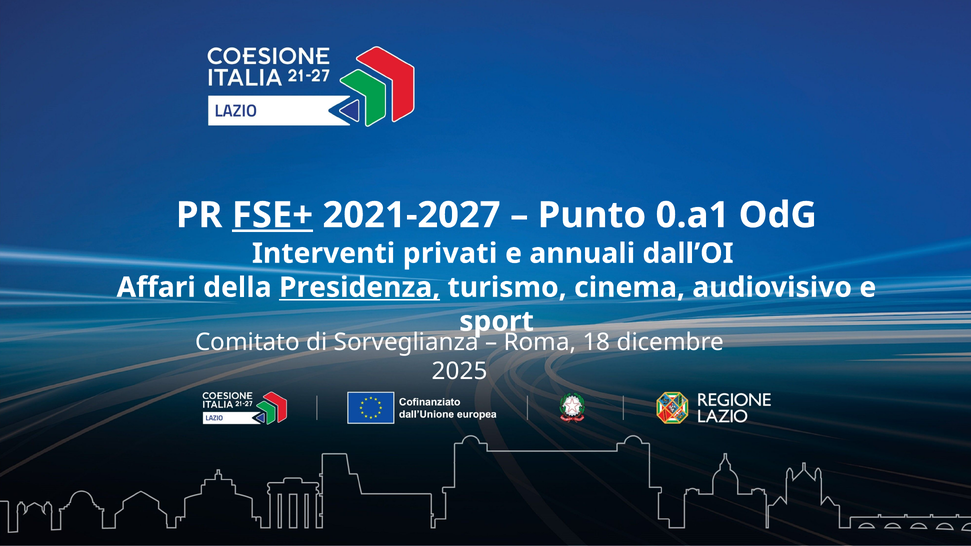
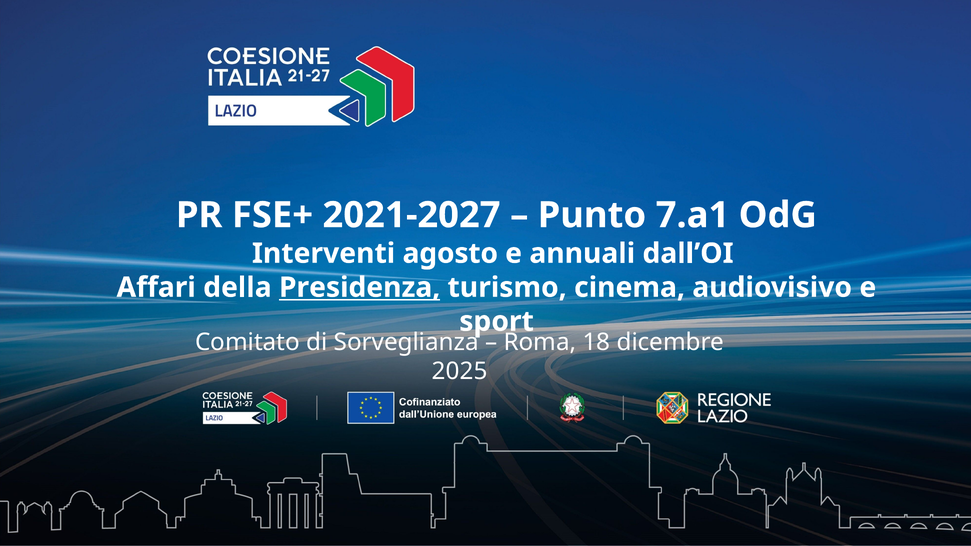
FSE+ underline: present -> none (272, 215)
0.a1: 0.a1 -> 7.a1 (692, 215)
privati: privati -> agosto (450, 254)
